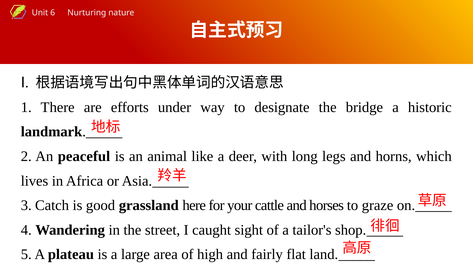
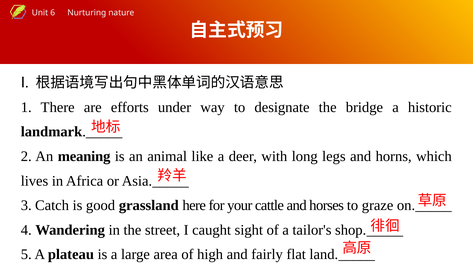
peaceful: peaceful -> meaning (84, 156)
